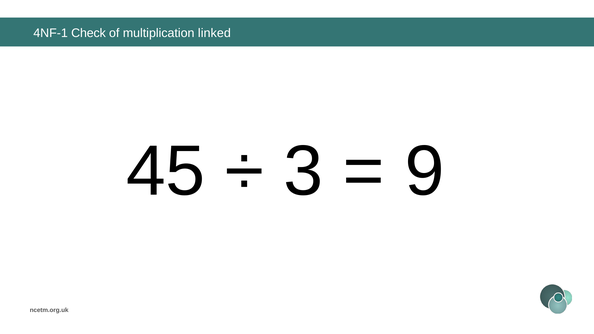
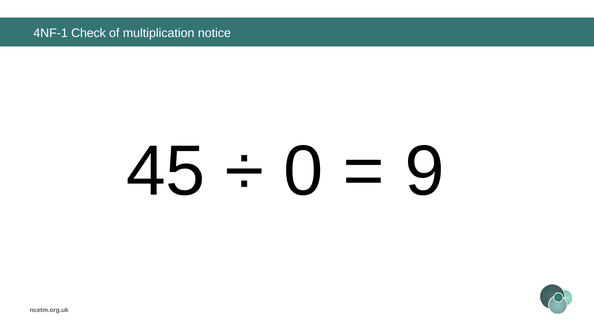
linked: linked -> notice (214, 33)
3: 3 -> 0 (303, 171)
